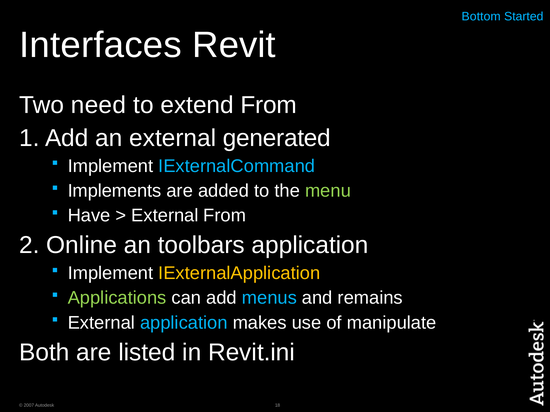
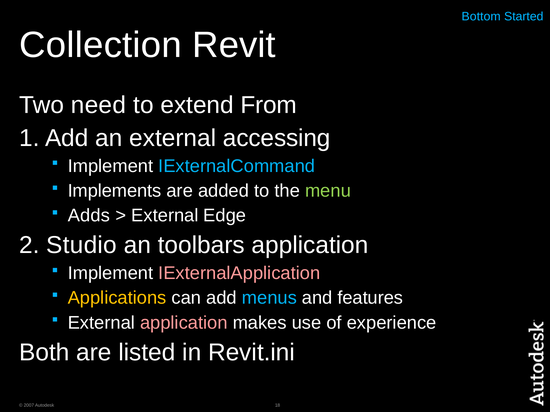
Interfaces: Interfaces -> Collection (101, 45)
generated: generated -> accessing (277, 138)
Have: Have -> Adds (89, 216)
External From: From -> Edge (225, 216)
Online: Online -> Studio (82, 246)
IExternalApplication colour: yellow -> pink (239, 274)
Applications colour: light green -> yellow (117, 298)
remains: remains -> features (370, 298)
application colour: light blue -> pink (184, 323)
manipulate: manipulate -> experience (392, 323)
